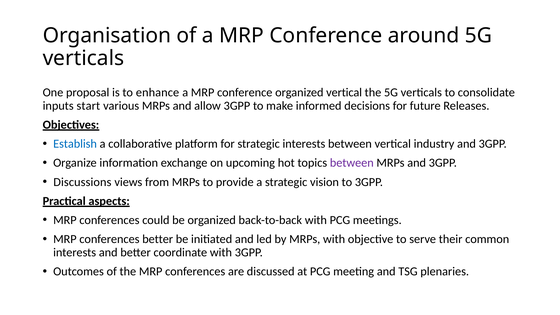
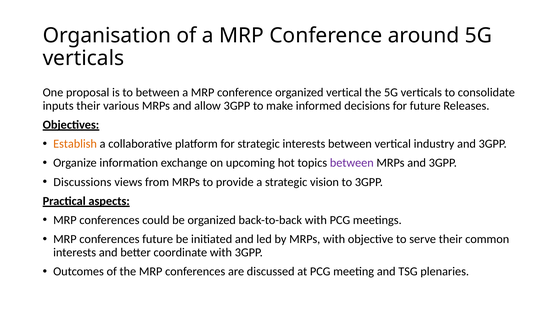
to enhance: enhance -> between (158, 92)
inputs start: start -> their (88, 106)
Establish colour: blue -> orange (75, 144)
conferences better: better -> future (158, 239)
